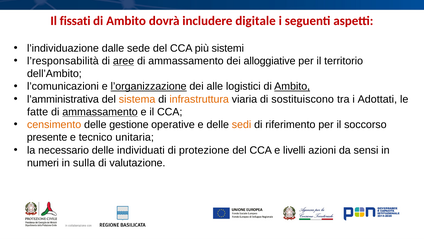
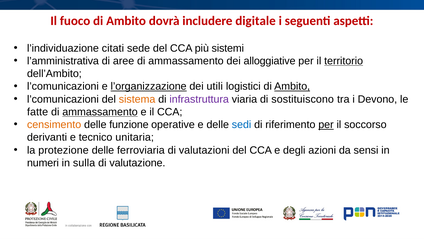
fissati: fissati -> fuoco (75, 21)
dalle: dalle -> citati (113, 48)
l’responsabilità: l’responsabilità -> l’amministrativa (63, 61)
aree underline: present -> none (124, 61)
territorio underline: none -> present (344, 61)
alle: alle -> utili (215, 86)
l’amministrativa: l’amministrativa -> l’comunicazioni (63, 99)
infrastruttura colour: orange -> purple (199, 99)
Adottati: Adottati -> Devono (377, 99)
gestione: gestione -> funzione (129, 124)
sedi colour: orange -> blue (242, 124)
per underline: none -> present (326, 124)
presente: presente -> derivanti (47, 137)
necessario: necessario -> protezione (63, 150)
individuati: individuati -> ferroviaria (141, 150)
protezione: protezione -> valutazioni (204, 150)
livelli: livelli -> degli (294, 150)
